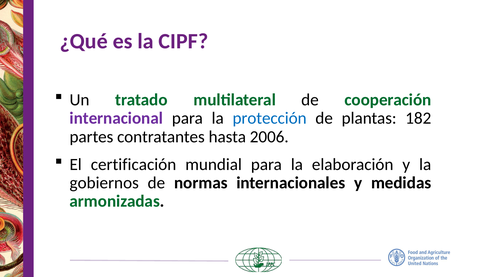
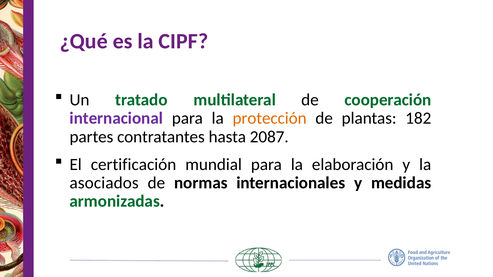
protección colour: blue -> orange (270, 118)
2006: 2006 -> 2087 (269, 137)
gobiernos: gobiernos -> asociados (104, 183)
